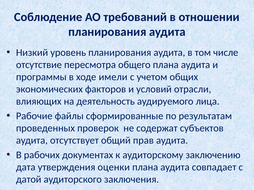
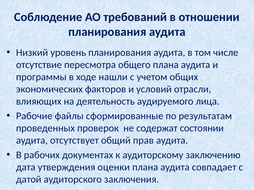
имели: имели -> нашли (113, 77)
субъектов: субъектов -> состоянии (202, 129)
